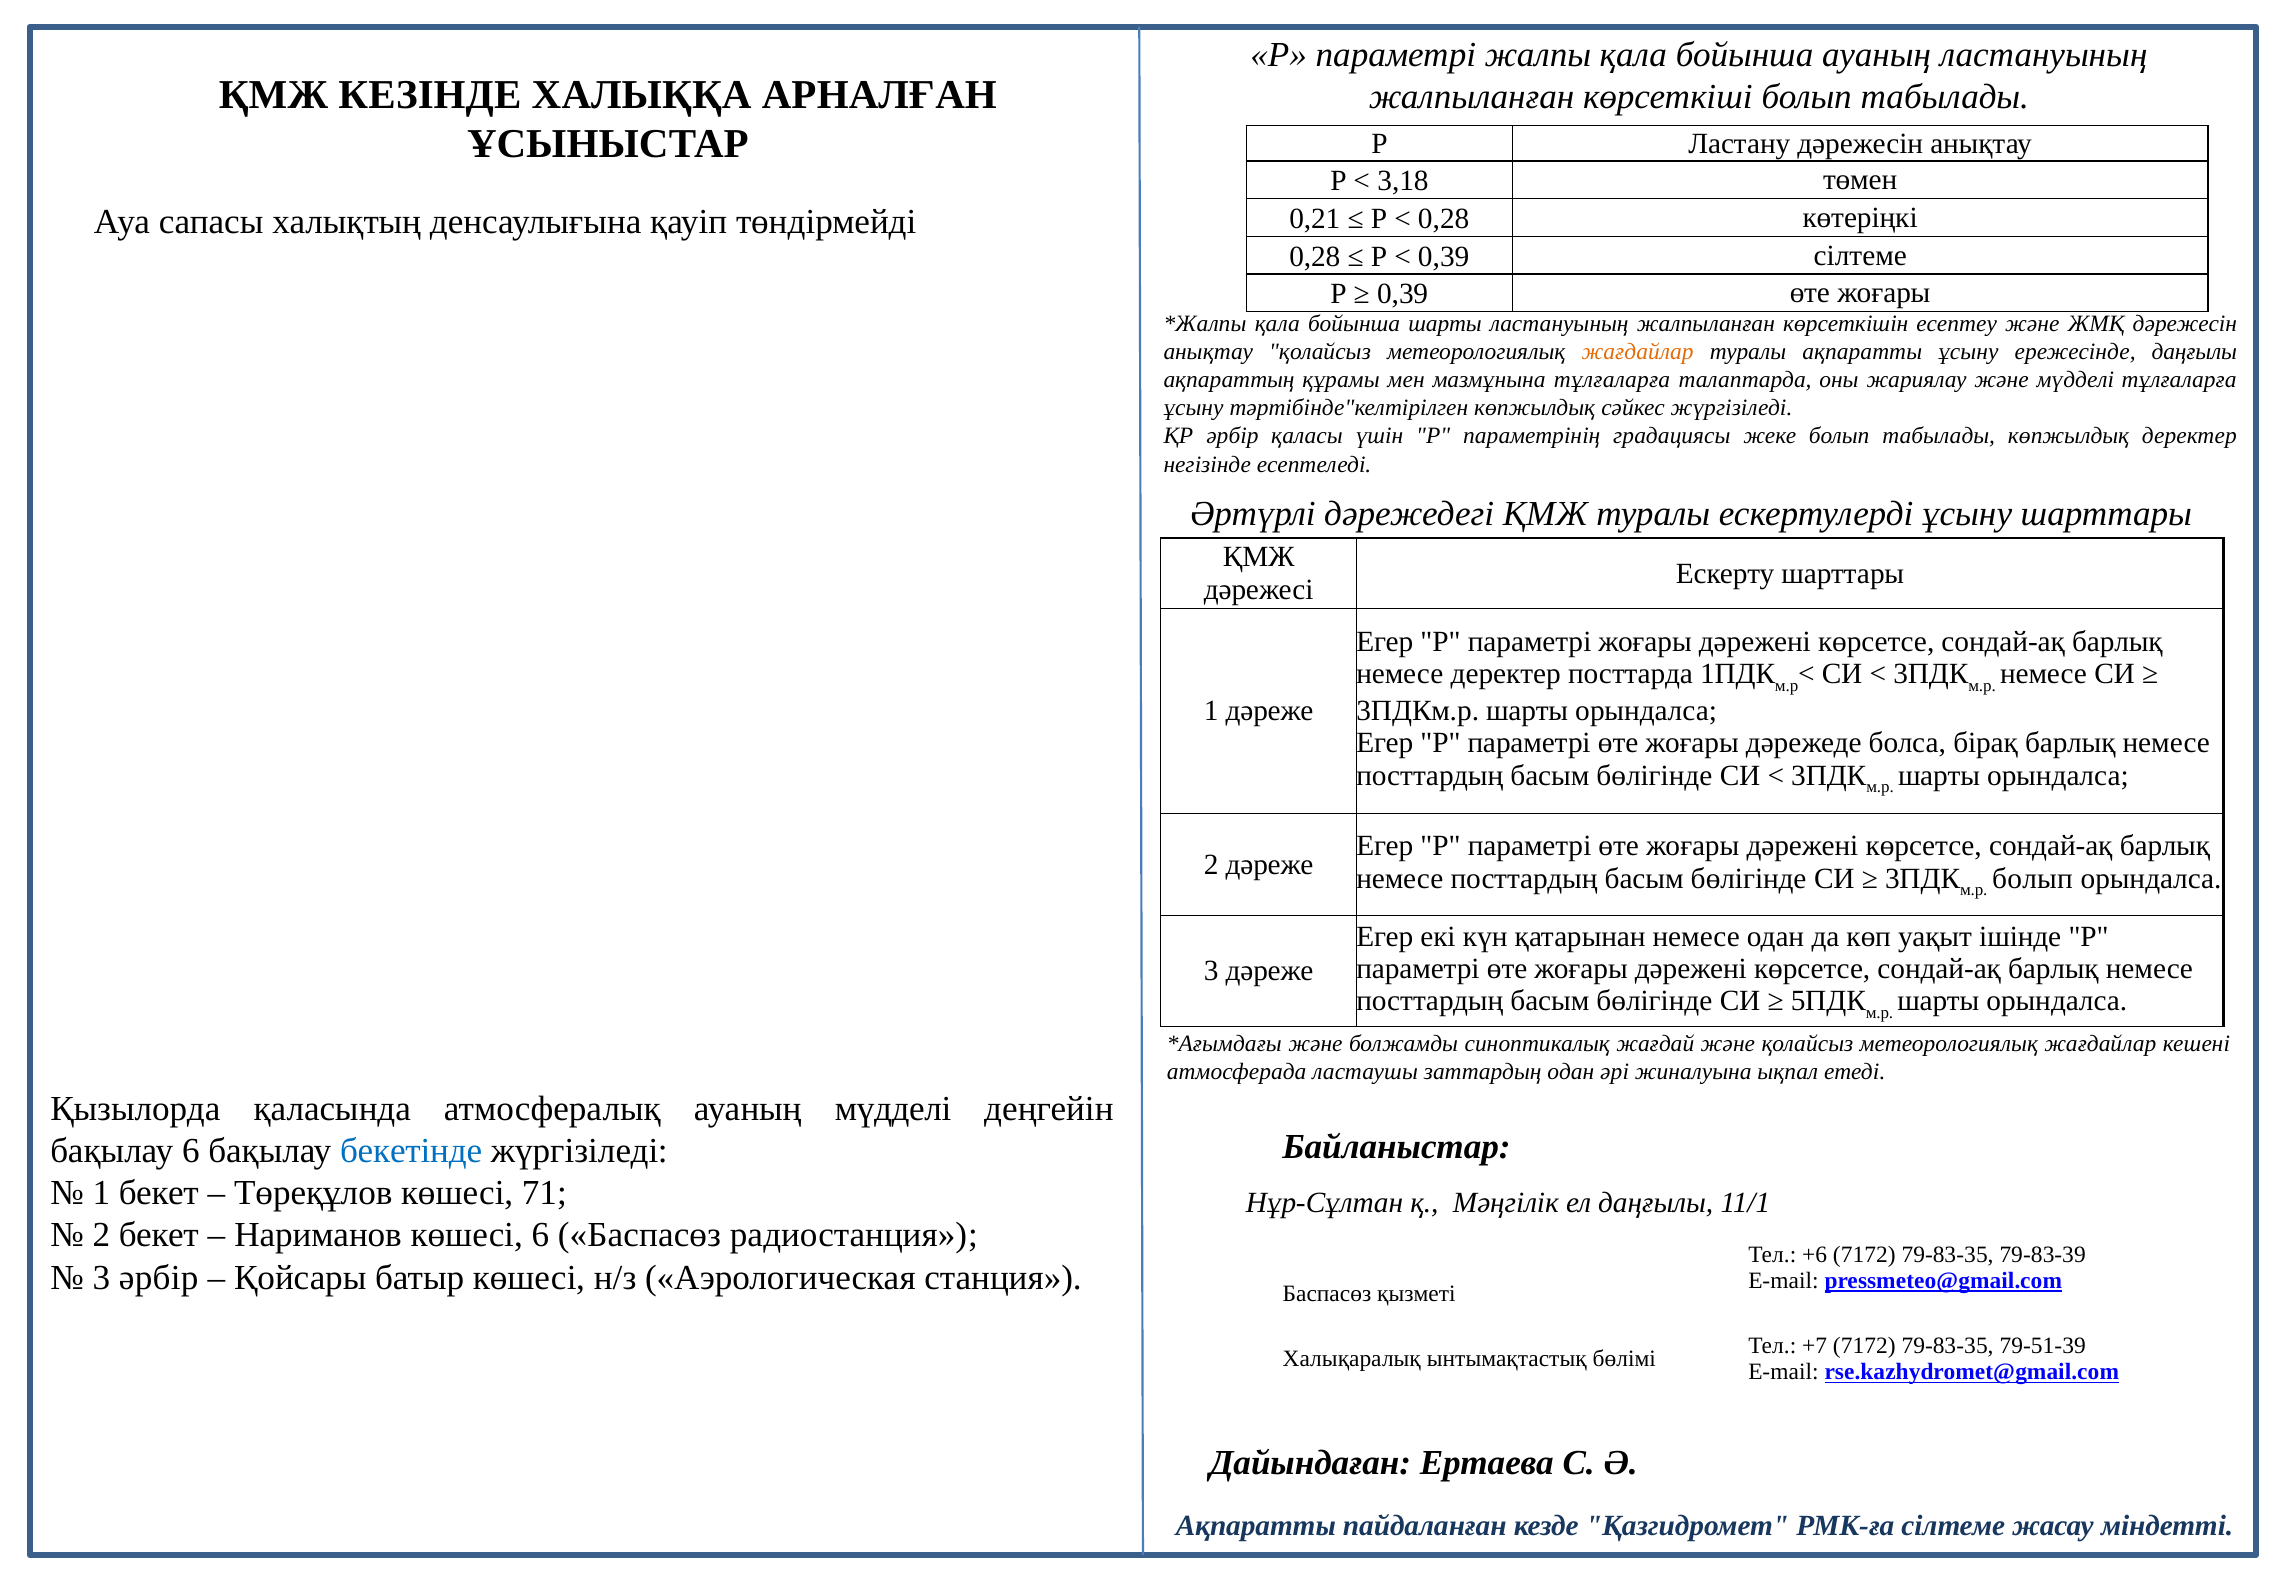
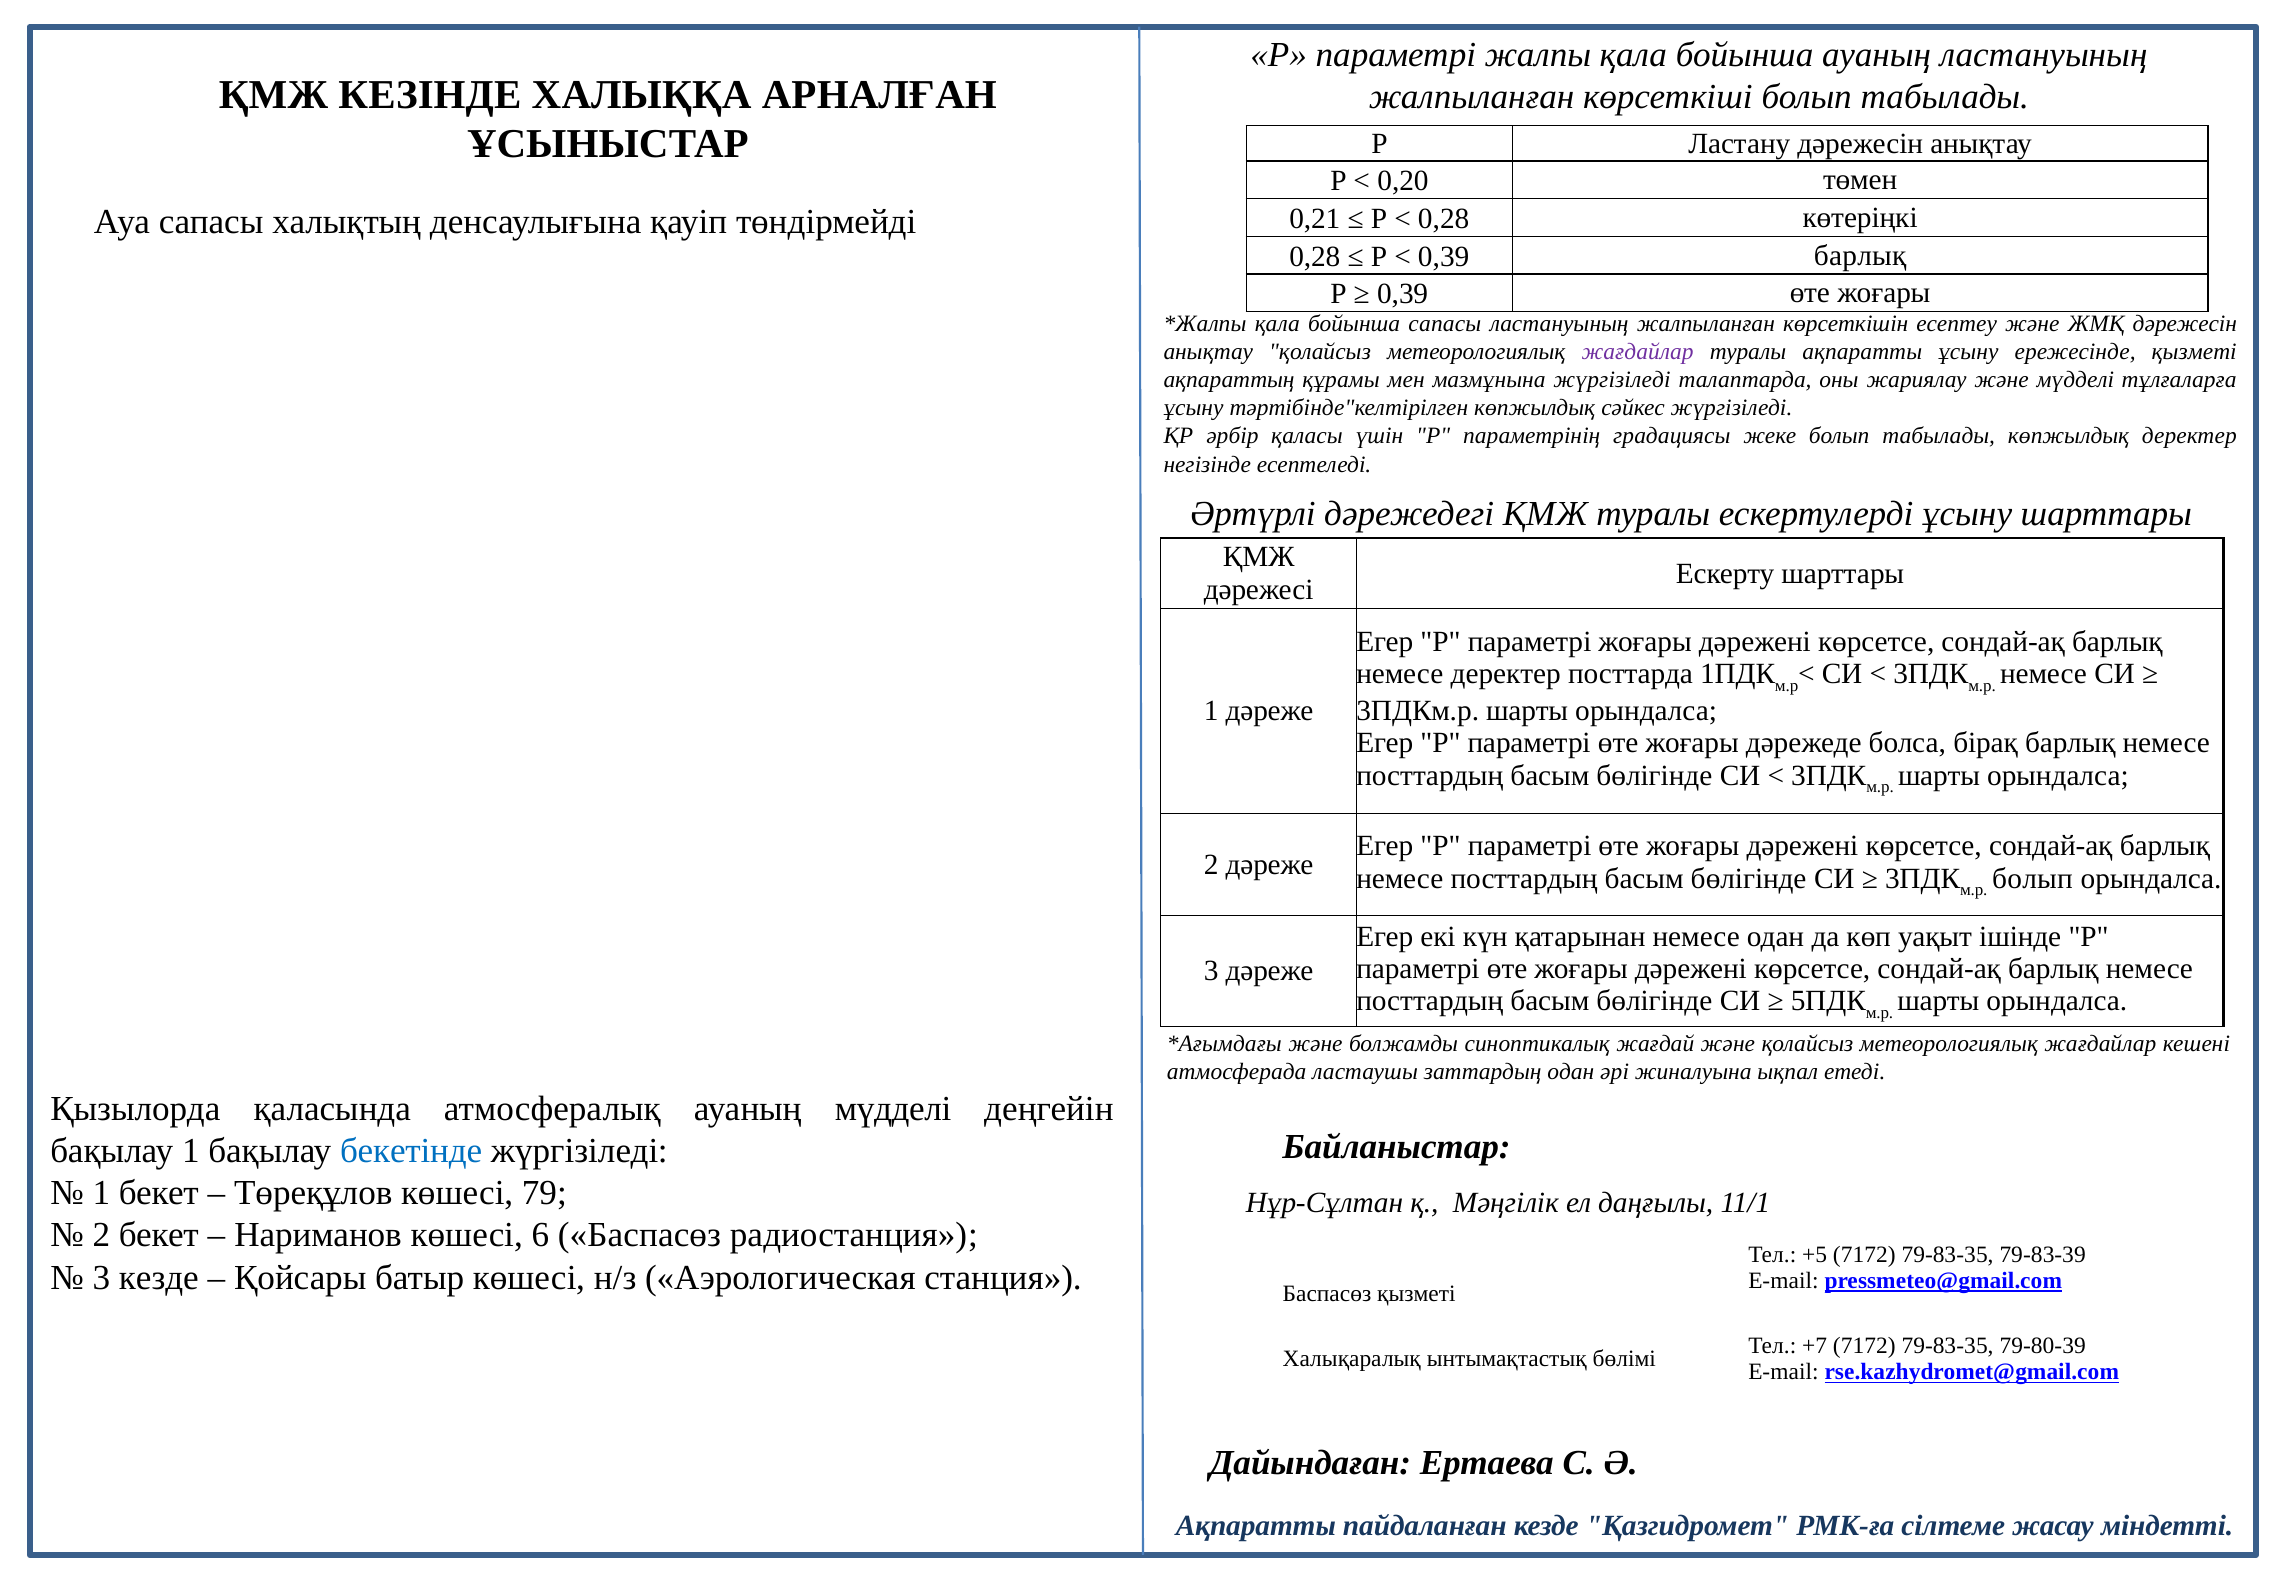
3,18: 3,18 -> 0,20 (1403, 181)
0,39 сілтеме: сілтеме -> барлық (1860, 256)
бойынша шарты: шарты -> сапасы (1445, 324)
жағдайлар colour: orange -> purple (1638, 352)
ережесінде даңғылы: даңғылы -> қызметі (2194, 352)
мазмұнына тұлғаларға: тұлғаларға -> жүргізіледі (1612, 380)
бақылау 6: 6 -> 1 (191, 1151)
71: 71 -> 79 (544, 1194)
+6: +6 -> +5 (1815, 1255)
3 әрбір: әрбір -> кезде (159, 1278)
79-51-39: 79-51-39 -> 79-80-39 (2043, 1346)
